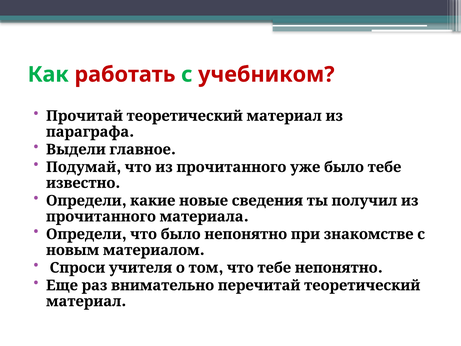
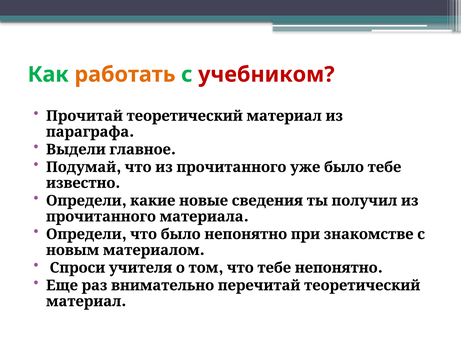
работать colour: red -> orange (125, 74)
